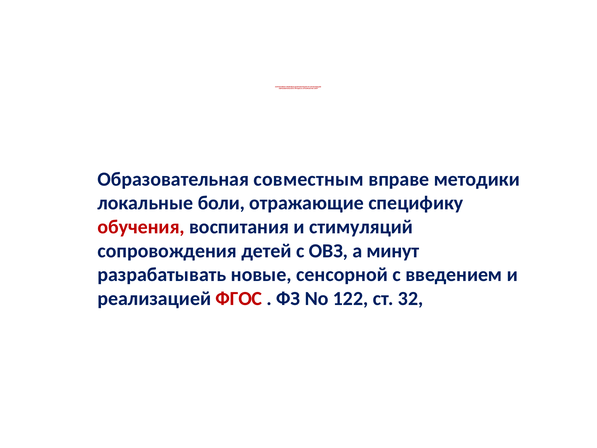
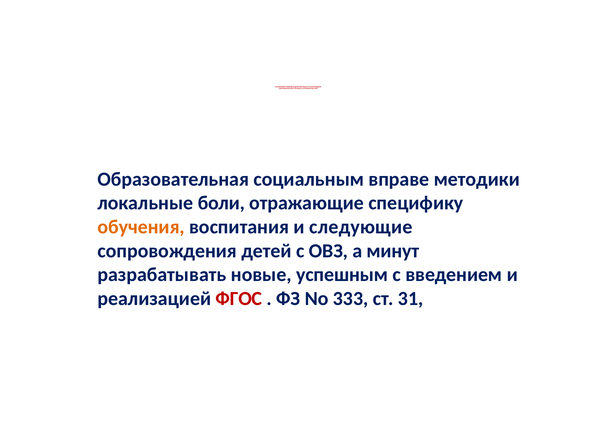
совместным: совместным -> социальным (309, 179)
обучения colour: red -> orange (141, 227)
стимуляций: стимуляций -> следующие (361, 227)
сенсорной: сенсорной -> успешным (342, 275)
122: 122 -> 333 (351, 298)
32: 32 -> 31 (411, 298)
